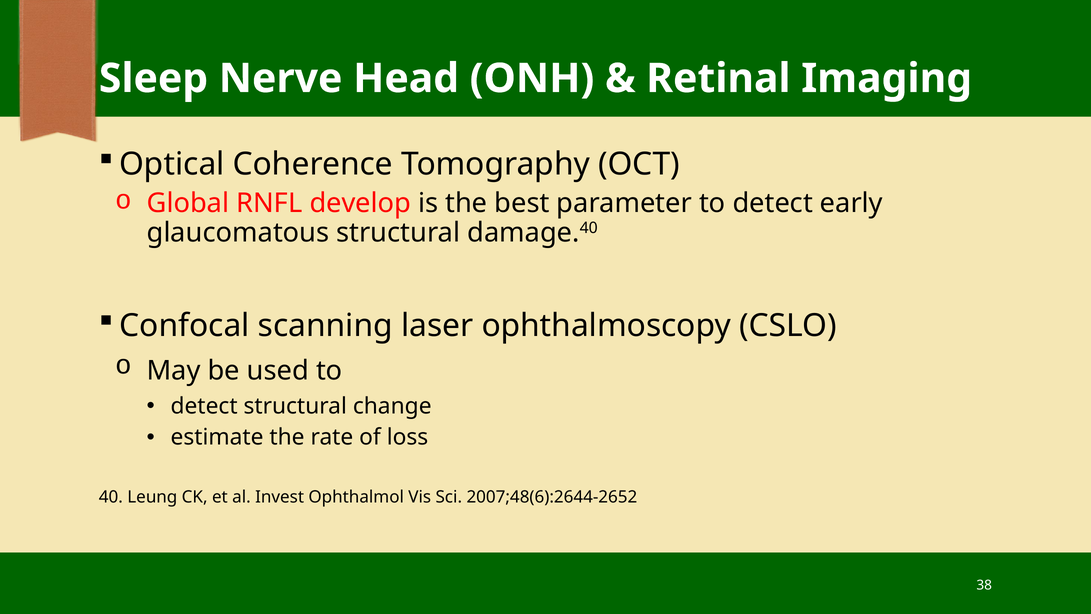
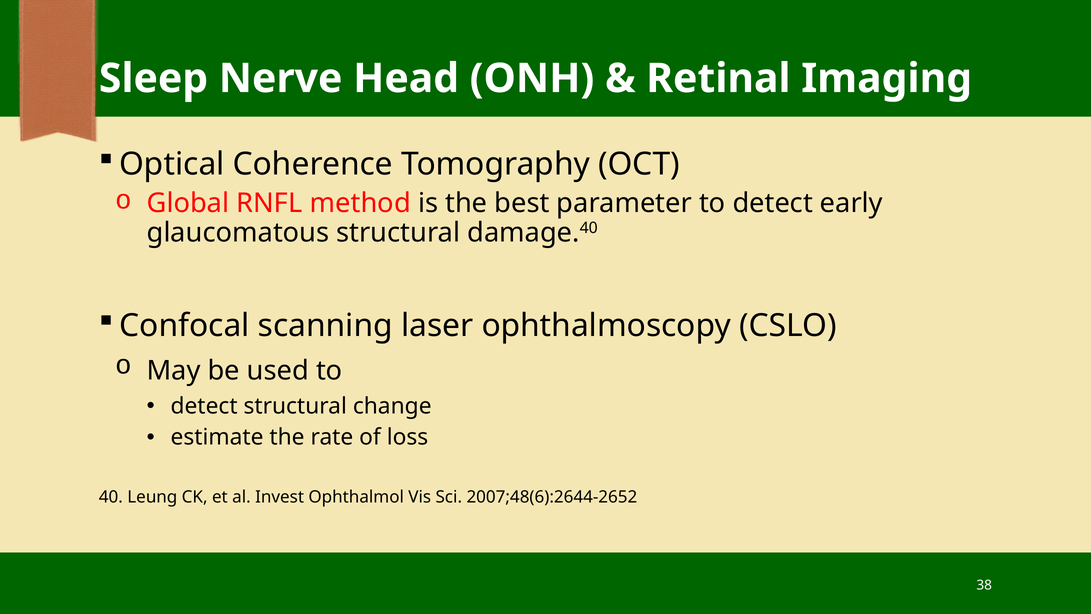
develop: develop -> method (360, 203)
